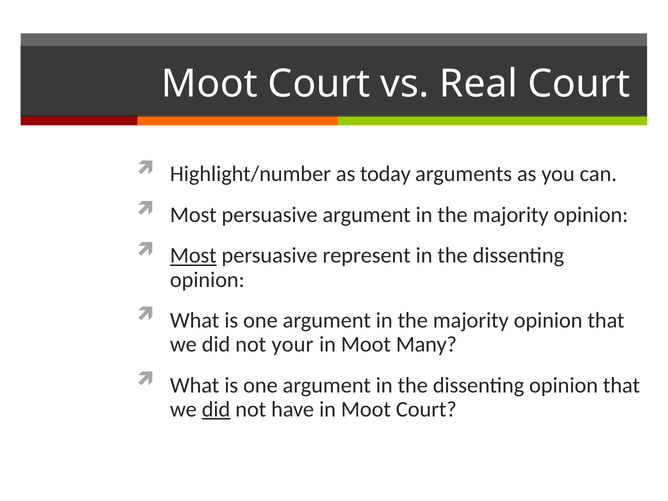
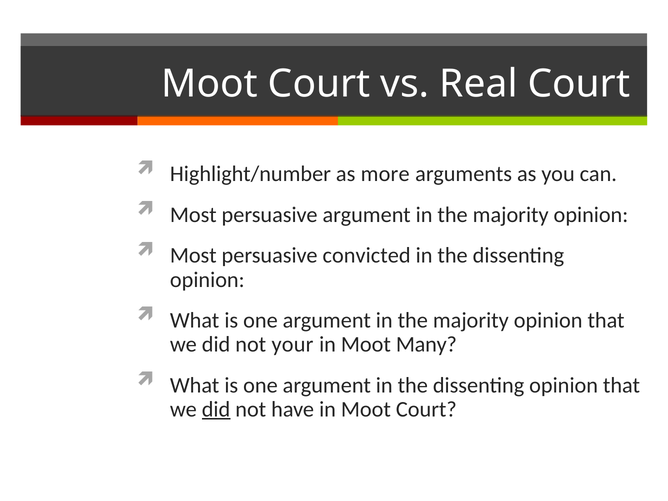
today: today -> more (385, 174)
Most underline: present -> none (193, 256)
represent: represent -> convicted (367, 256)
